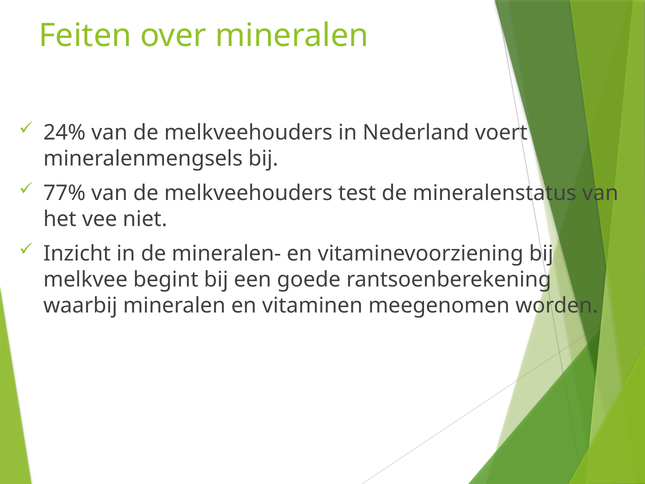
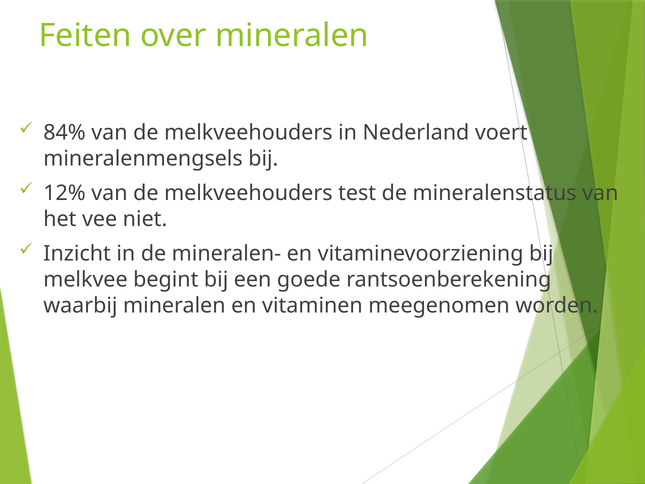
24%: 24% -> 84% (65, 133)
77%: 77% -> 12% (65, 193)
